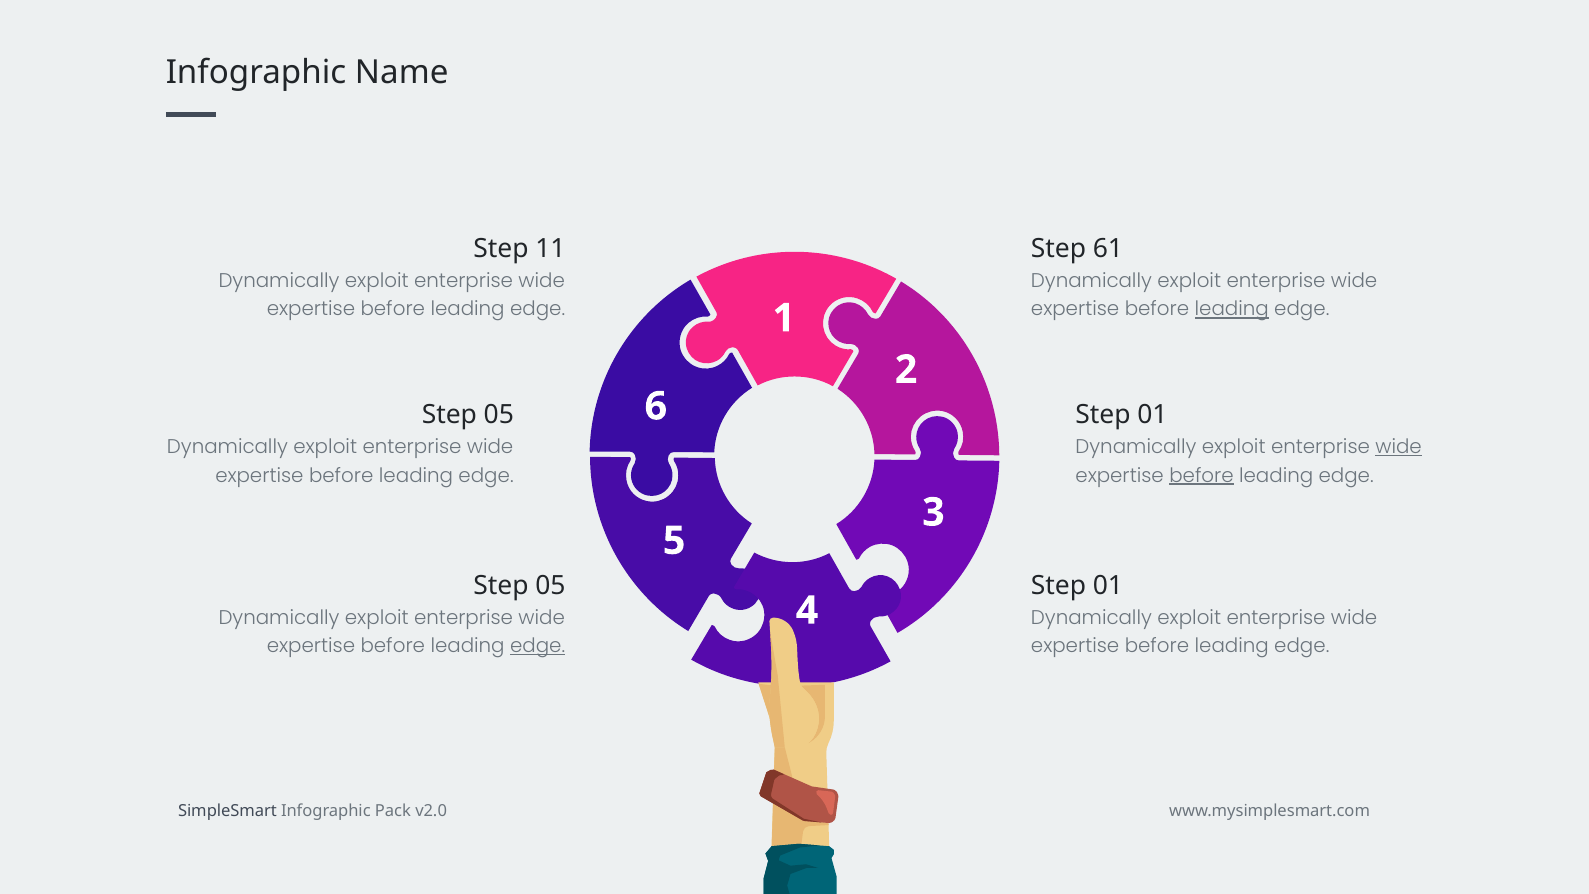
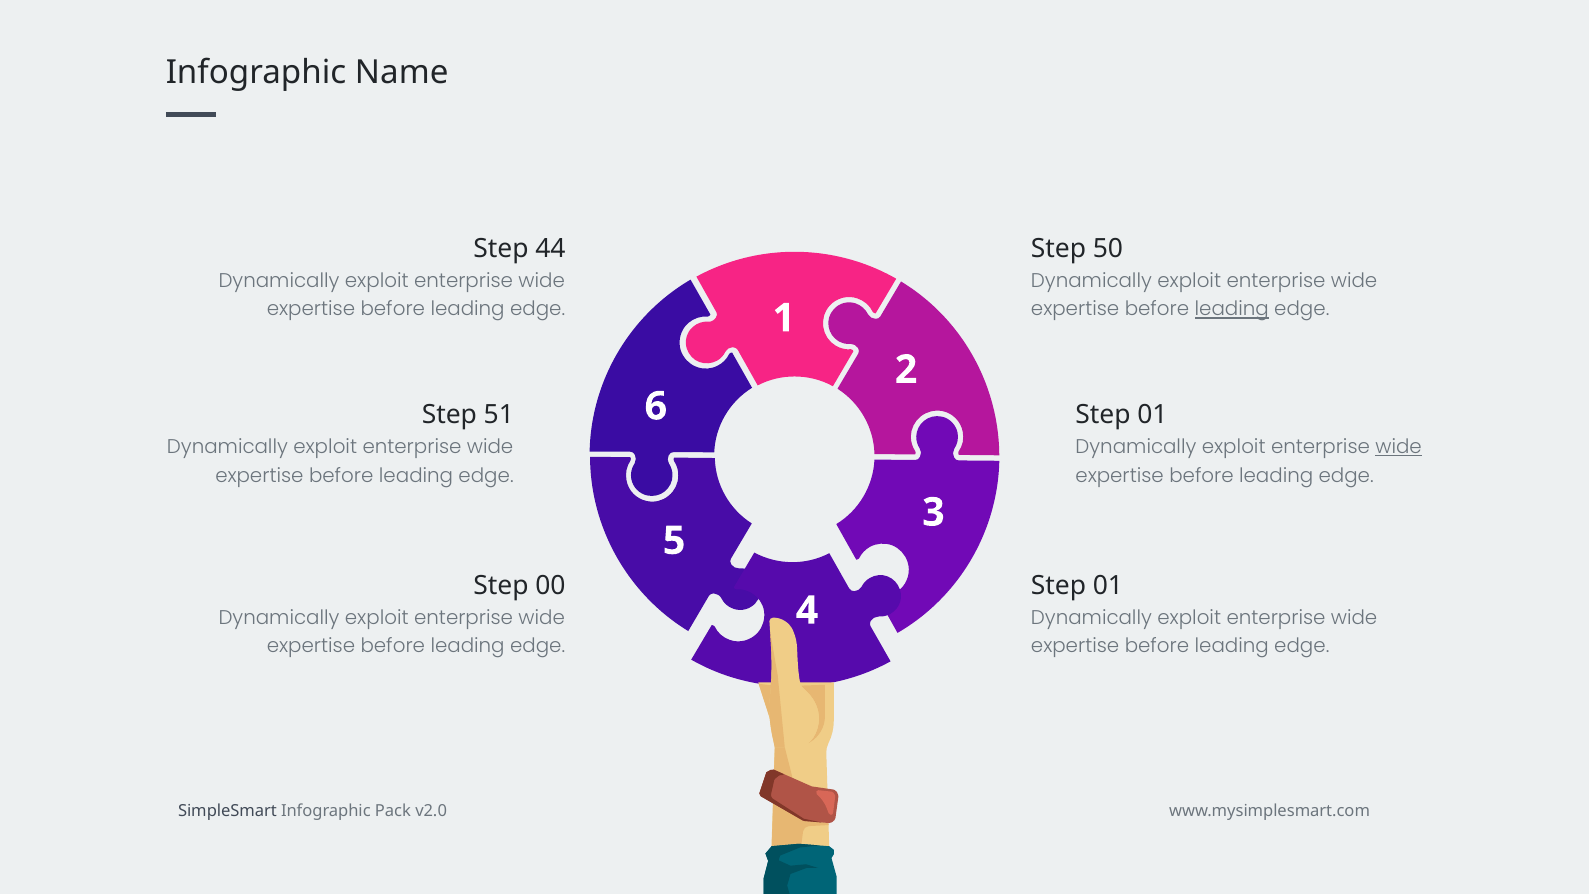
11: 11 -> 44 (550, 249)
61: 61 -> 50 (1108, 249)
05: 05 -> 51 (499, 415)
before underline: present -> none (1201, 475)
05: 05 -> 00 (550, 585)
edge underline: present -> none (538, 646)
